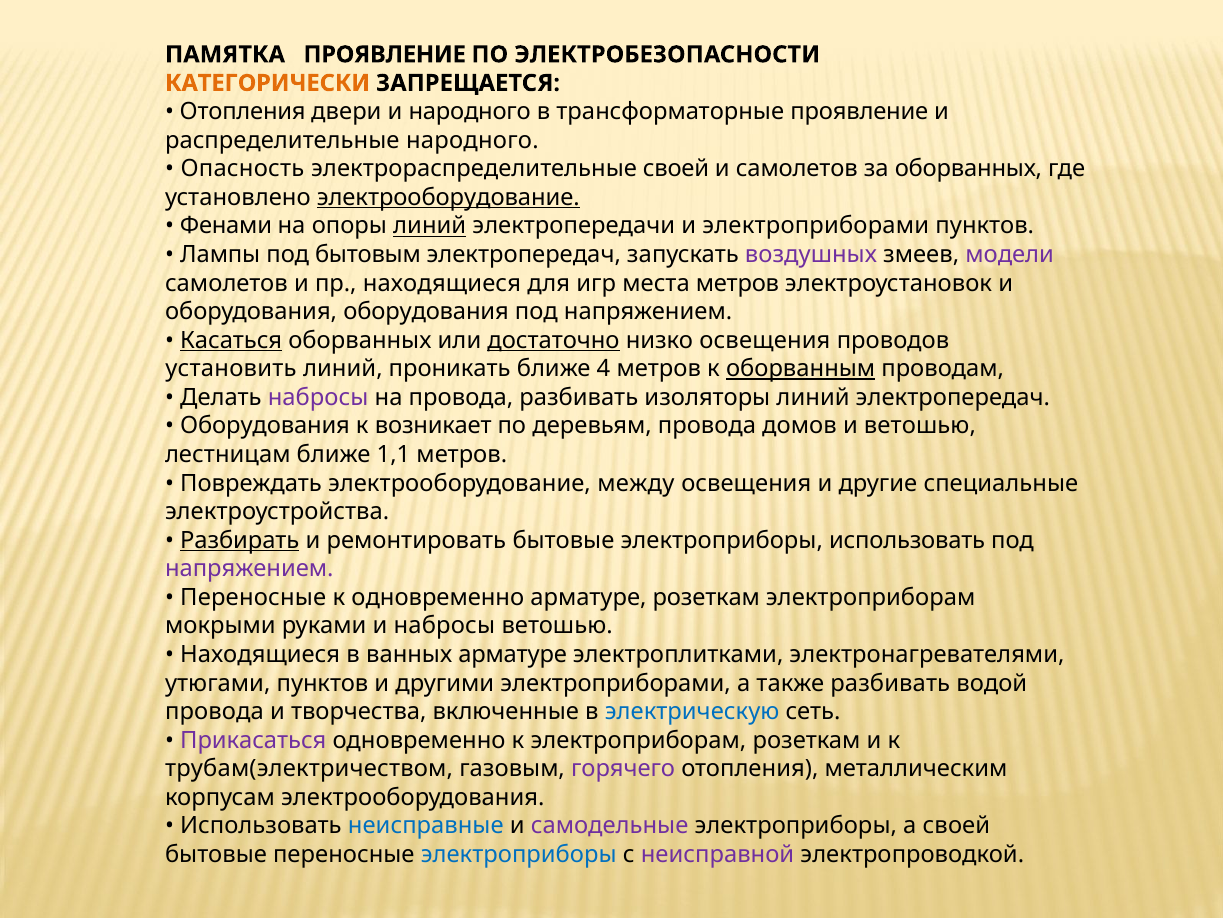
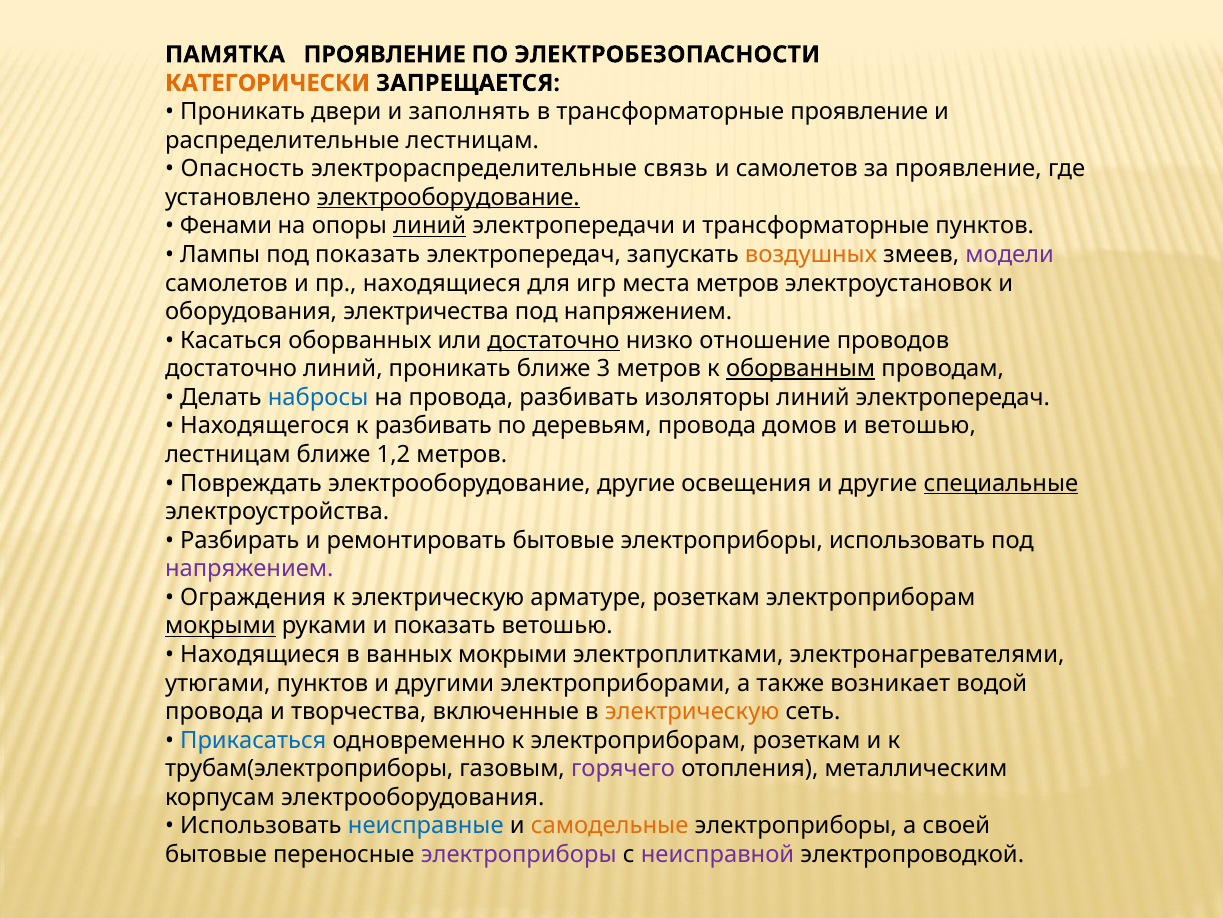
Отопления: Отопления -> Проникать (243, 112)
и народного: народного -> заполнять (469, 112)
распределительные народного: народного -> лестницам (472, 140)
электрораспределительные своей: своей -> связь (676, 169)
за оборванных: оборванных -> проявление (968, 169)
и электроприборами: электроприборами -> трансформаторные (816, 226)
под бытовым: бытовым -> показать (368, 254)
воздушных colour: purple -> orange (811, 254)
оборудования оборудования: оборудования -> электричества (426, 311)
Касаться underline: present -> none (231, 340)
низко освещения: освещения -> отношение (765, 340)
установить: установить -> достаточно (231, 369)
4: 4 -> 3 (603, 369)
набросы colour: purple -> blue (318, 397)
Оборудования: Оборудования -> Находящегося (265, 426)
к возникает: возникает -> разбивать (433, 426)
1,1: 1,1 -> 1,2 (394, 454)
электрооборудование между: между -> другие (636, 483)
специальные underline: none -> present (1001, 483)
Разбирать underline: present -> none (240, 540)
Переносные: Переносные -> Ограждения (253, 597)
к одновременно: одновременно -> электрическую (438, 597)
мокрыми underline: none -> present (220, 626)
и набросы: набросы -> показать (445, 626)
ванных арматуре: арматуре -> мокрыми (513, 654)
также разбивать: разбивать -> возникает (890, 683)
электрическую colour: blue -> orange (692, 711)
Прикасаться colour: purple -> blue (253, 740)
трубам(электричеством: трубам(электричеством -> трубам(электроприборы (309, 768)
самодельные colour: purple -> orange (610, 825)
электроприборы colour: blue -> purple (519, 854)
